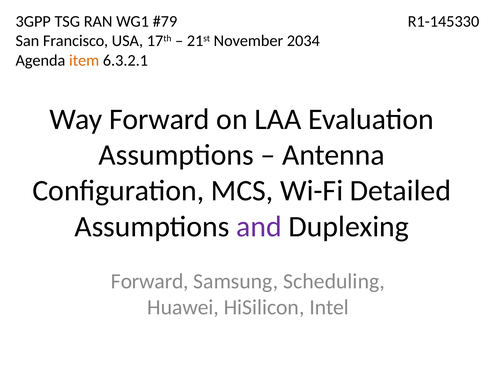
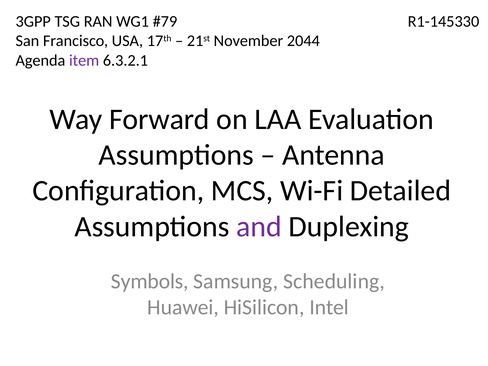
2034: 2034 -> 2044 (303, 41)
item colour: orange -> purple (84, 60)
Forward: Forward -> Symbols (150, 281)
